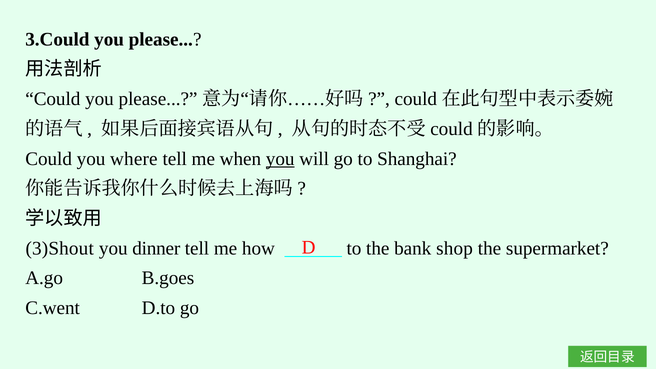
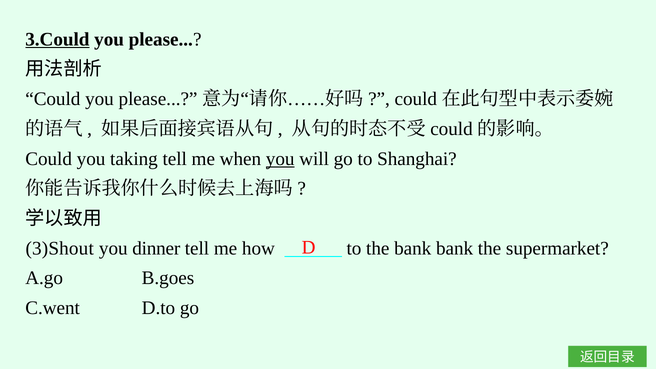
3.Could underline: none -> present (57, 39)
where: where -> taking (134, 159)
bank shop: shop -> bank (455, 248)
